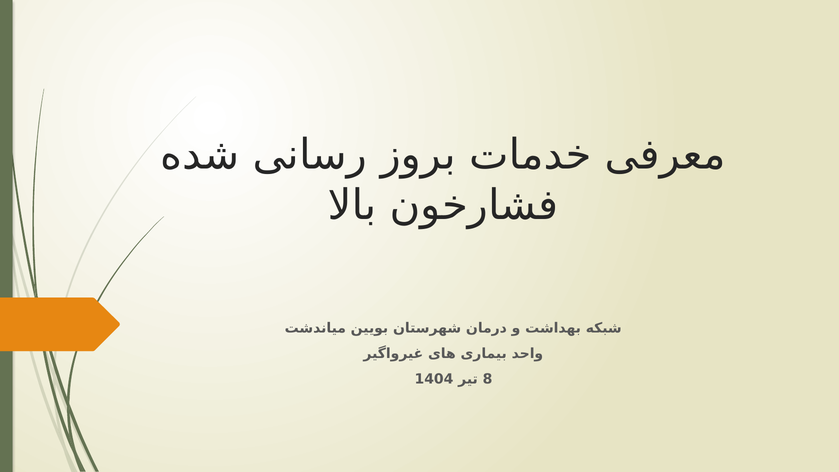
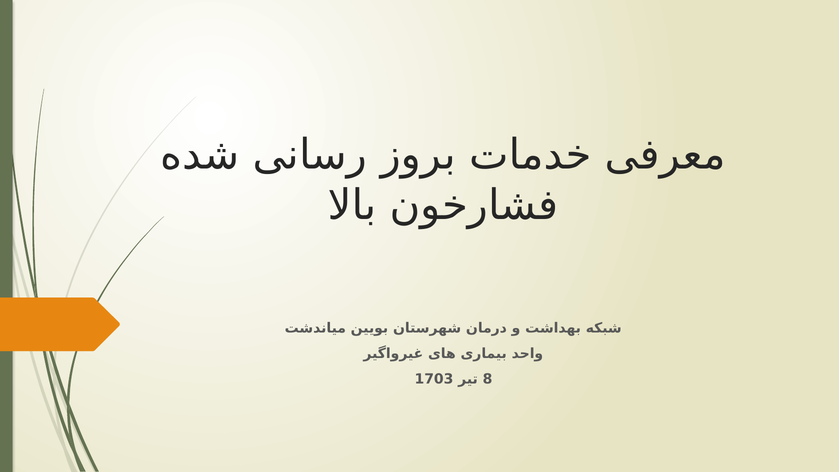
1404: 1404 -> 1703 (434, 379)
